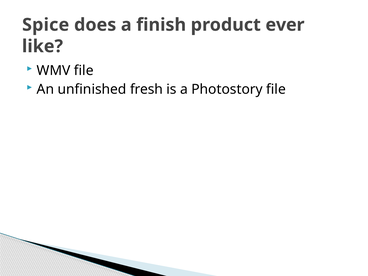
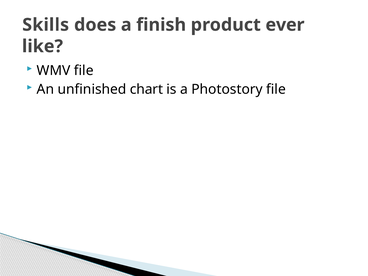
Spice: Spice -> Skills (46, 25)
fresh: fresh -> chart (146, 89)
